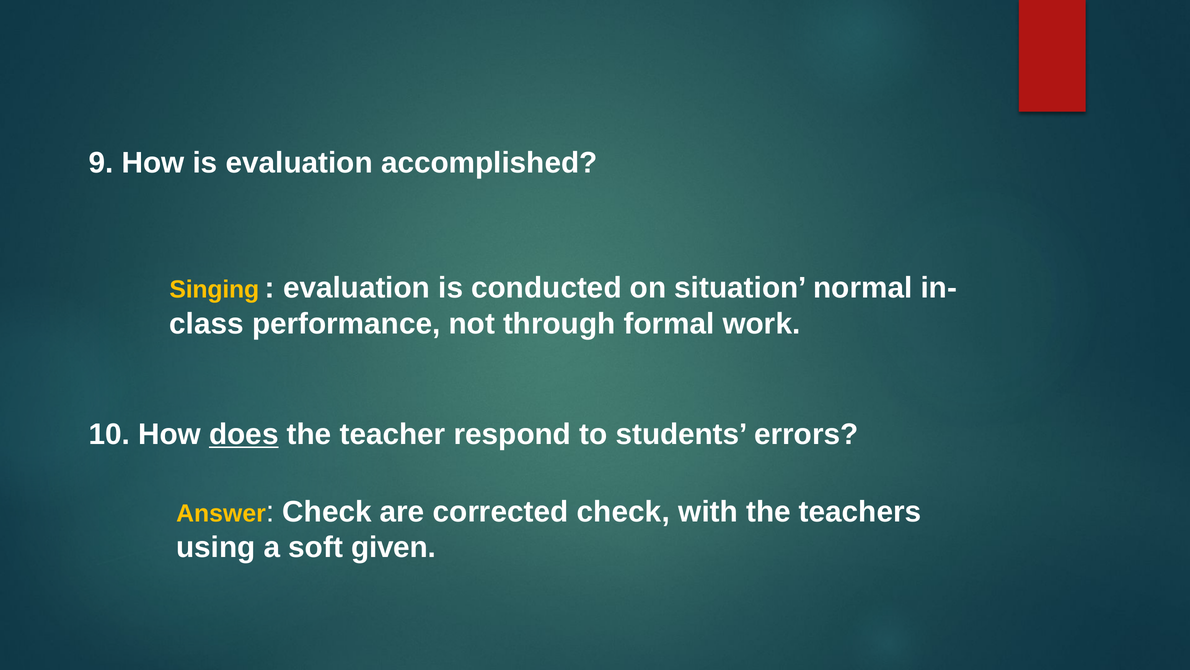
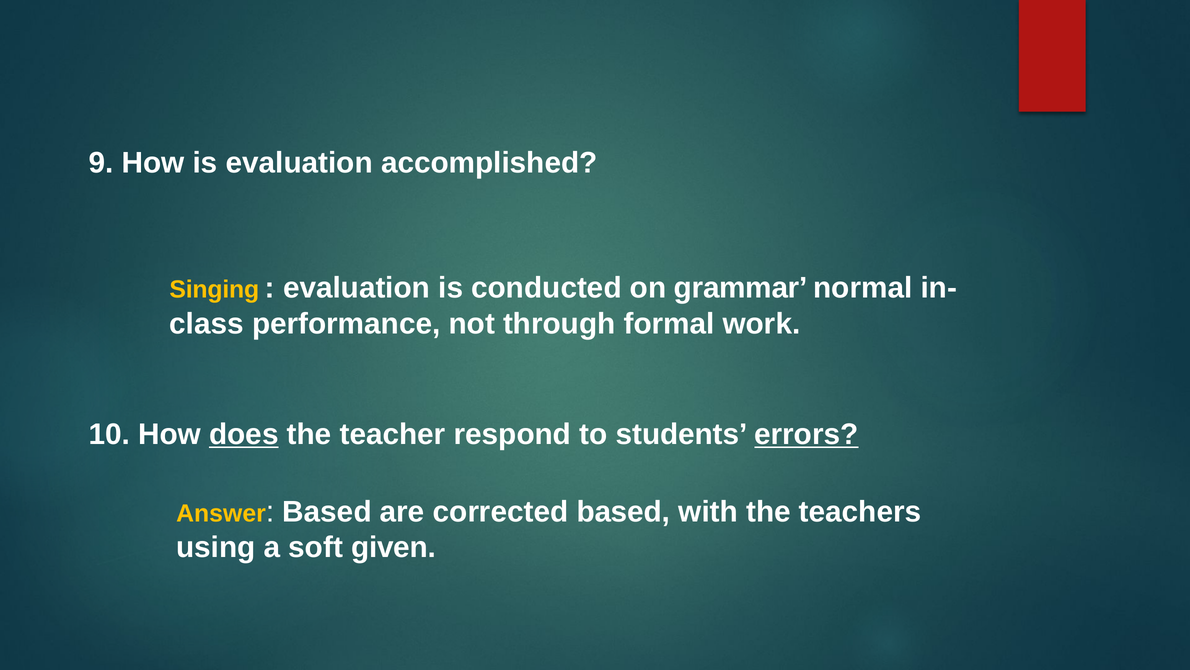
situation: situation -> grammar (741, 288)
errors underline: none -> present (806, 434)
Check: Check -> Based (327, 511)
corrected check: check -> based (623, 511)
